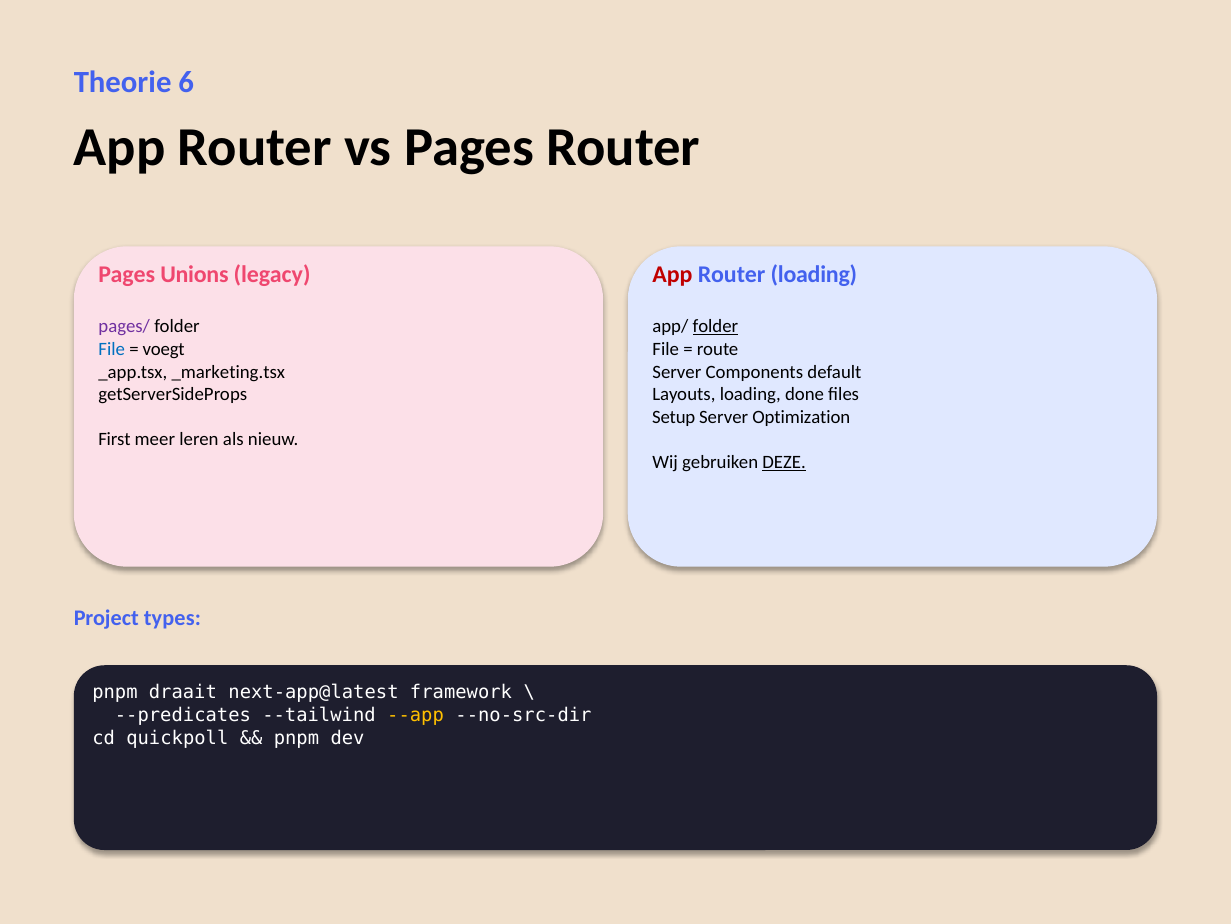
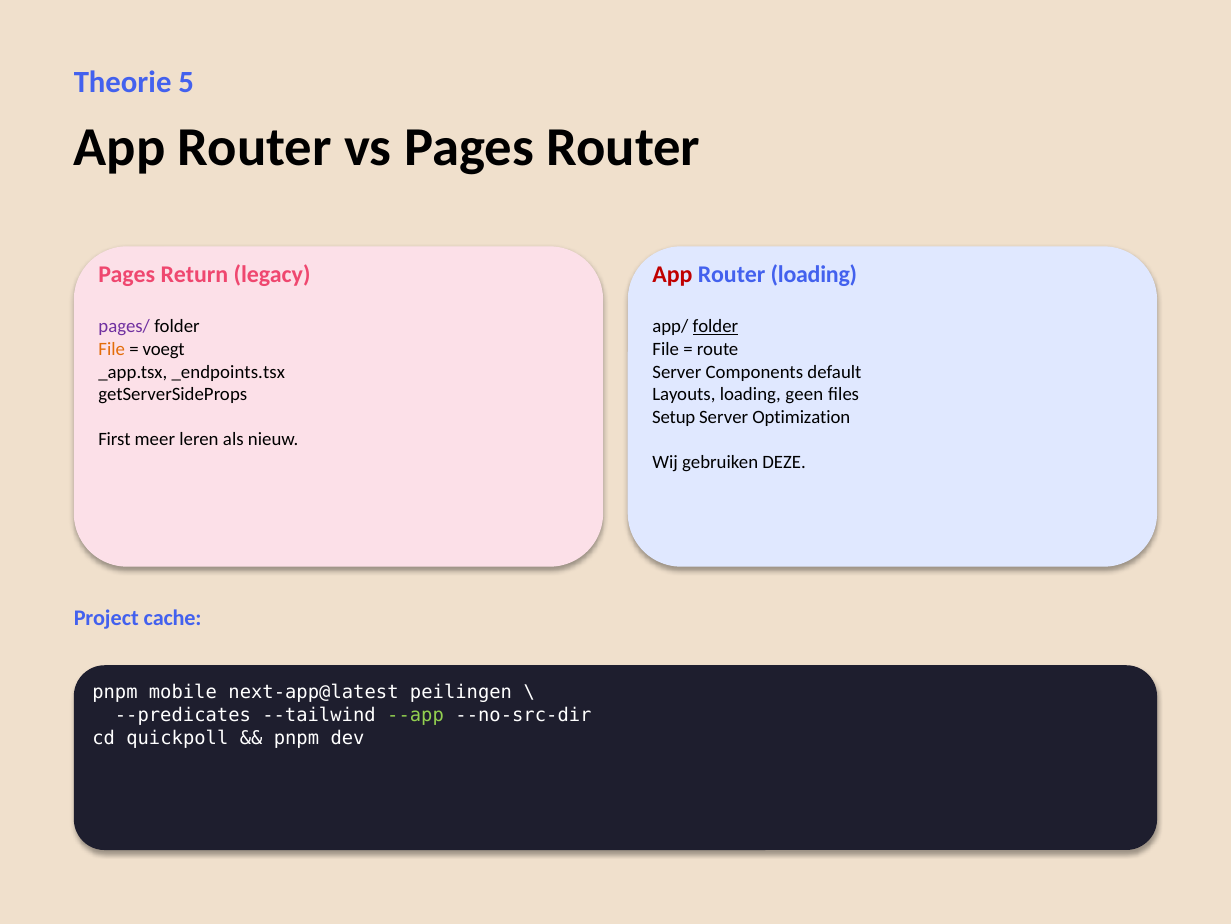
6: 6 -> 5 (186, 82)
Unions: Unions -> Return (194, 275)
File colour: blue -> orange (112, 349)
_marketing.tsx: _marketing.tsx -> _endpoints.tsx (228, 372)
done: done -> geen (804, 394)
DEZE underline: present -> none (784, 462)
types: types -> cache (173, 618)
draait: draait -> mobile (183, 692)
framework: framework -> peilingen (461, 692)
--app colour: yellow -> light green (416, 715)
